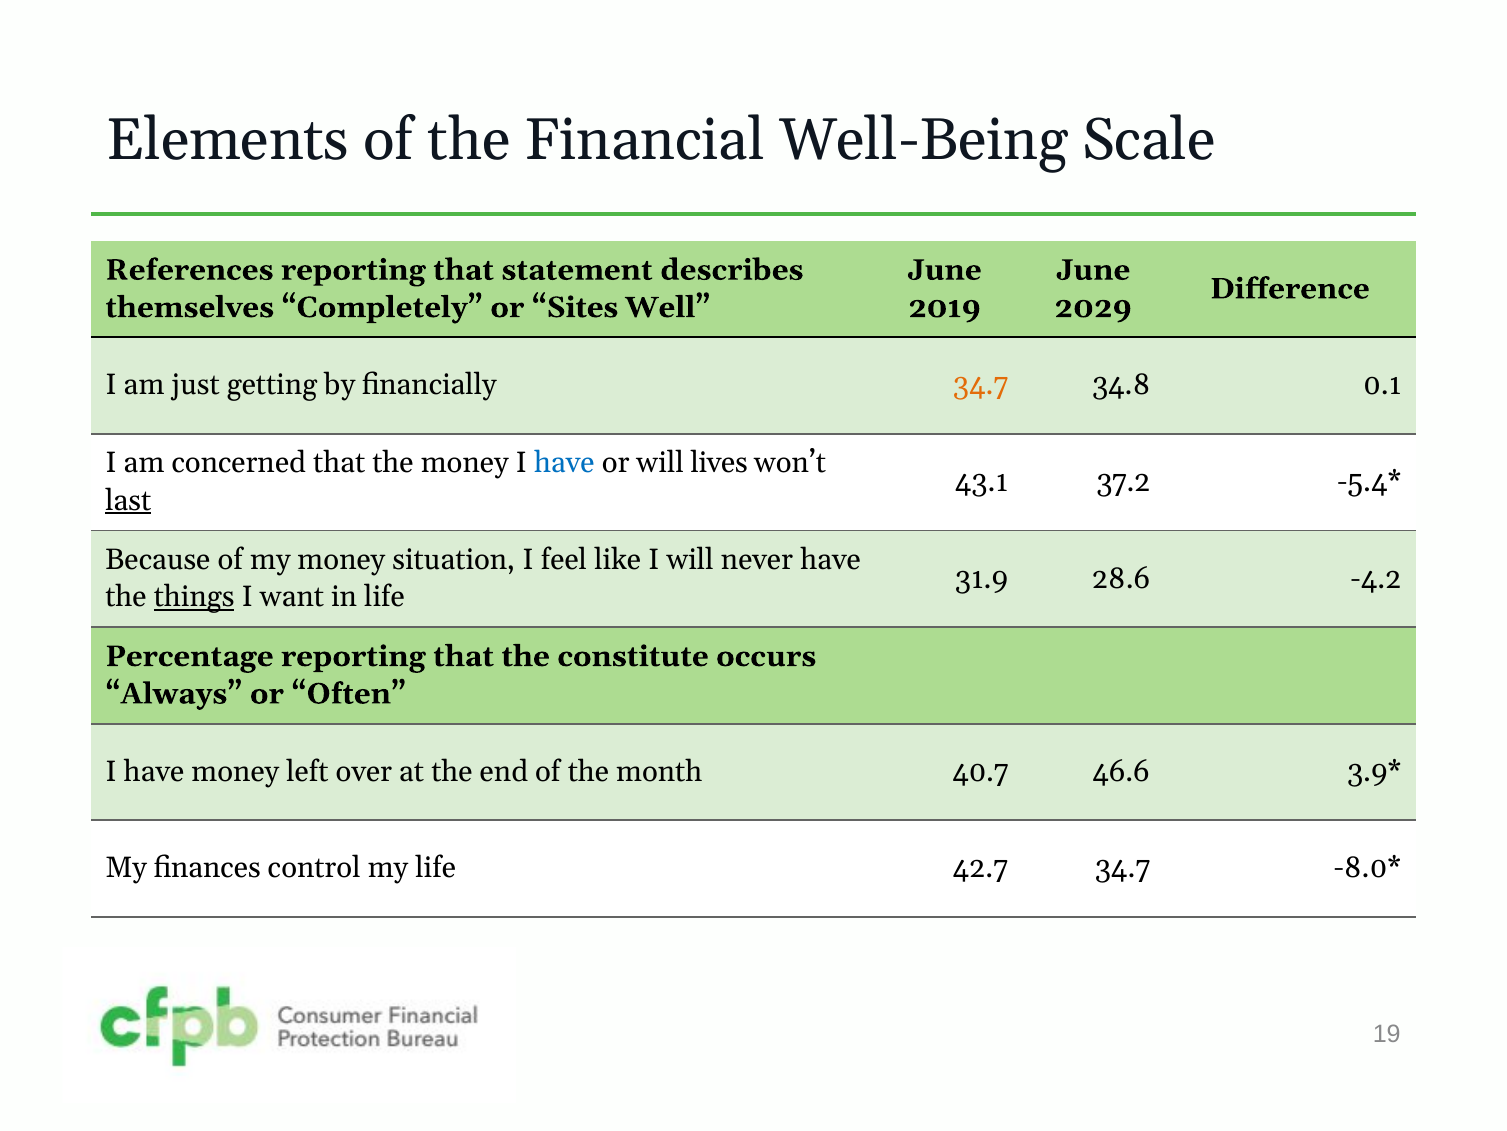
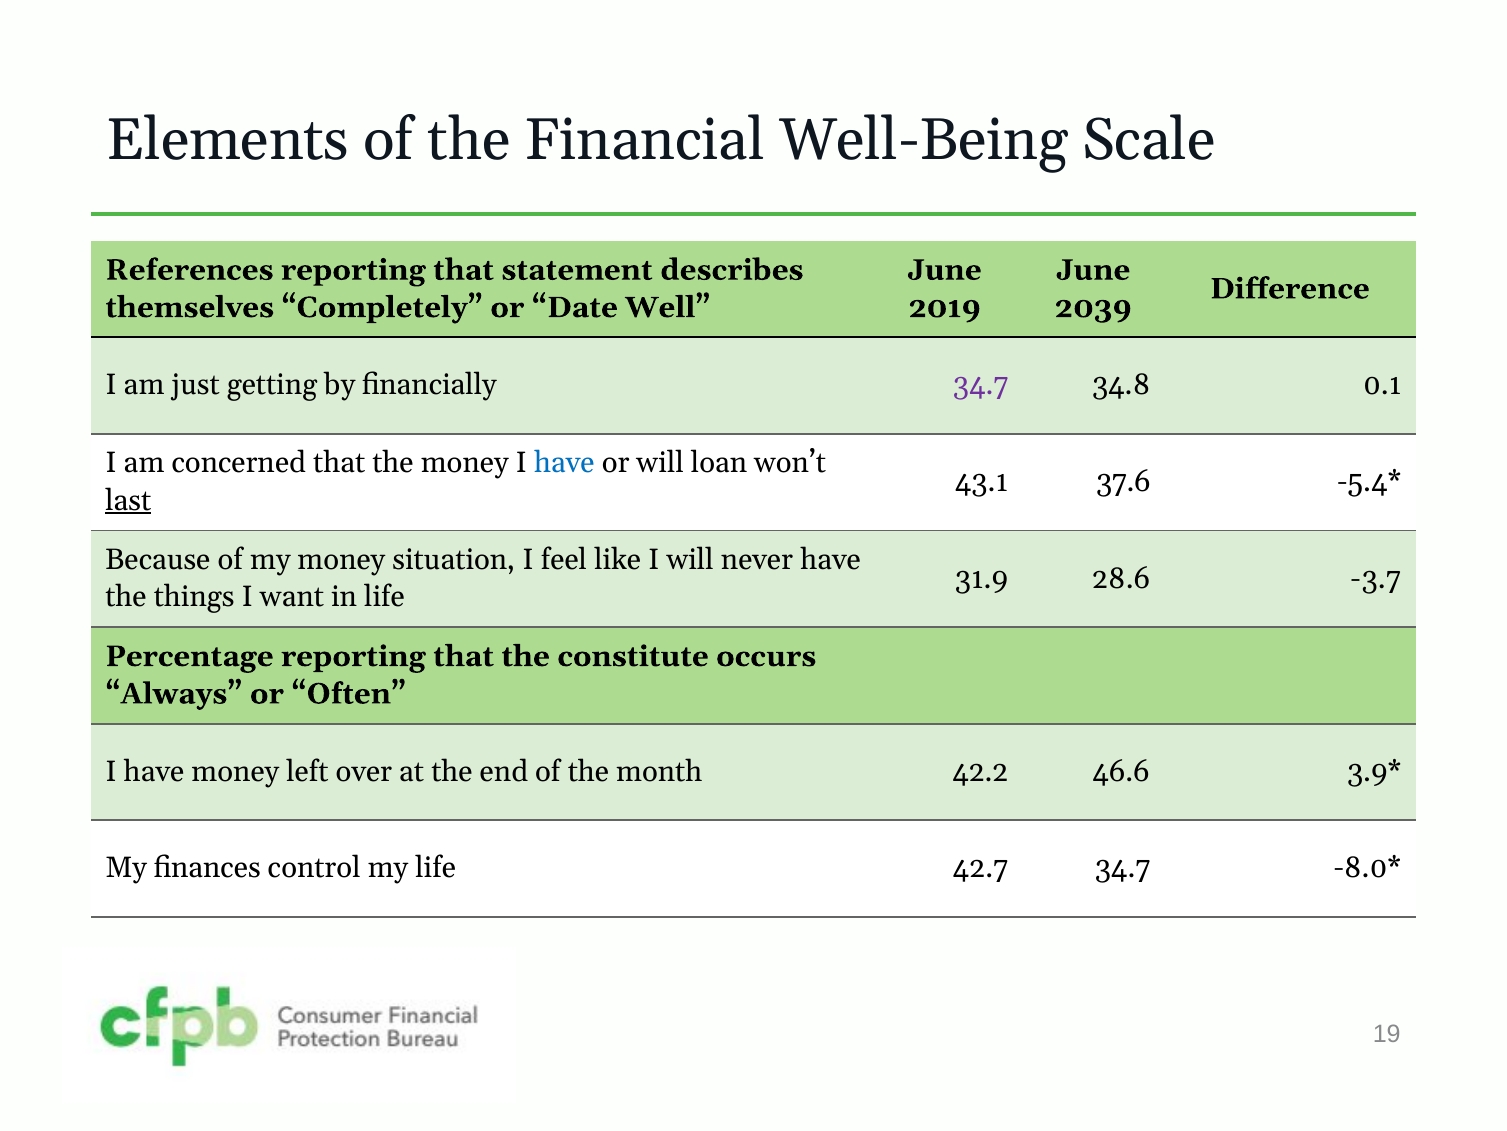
Sites: Sites -> Date (575, 307)
2029: 2029 -> 2039 (1093, 307)
34.7 colour: orange -> purple (981, 385)
lives: lives -> loan (719, 463)
37.2: 37.2 -> 37.6 (1123, 482)
-4.2: -4.2 -> -3.7 (1376, 578)
things underline: present -> none (194, 597)
40.7: 40.7 -> 42.2 (980, 771)
